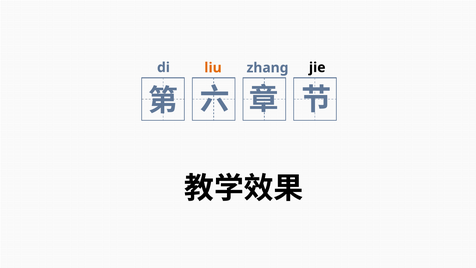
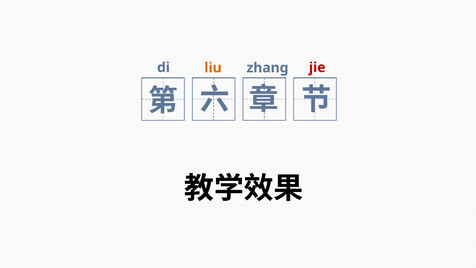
jie colour: black -> red (317, 67)
